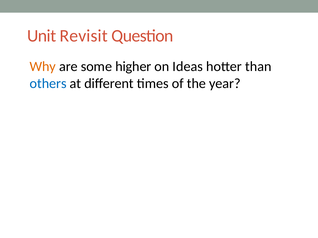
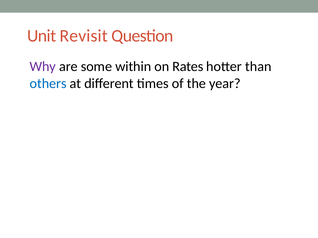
Why colour: orange -> purple (43, 67)
higher: higher -> within (133, 67)
Ideas: Ideas -> Rates (188, 67)
